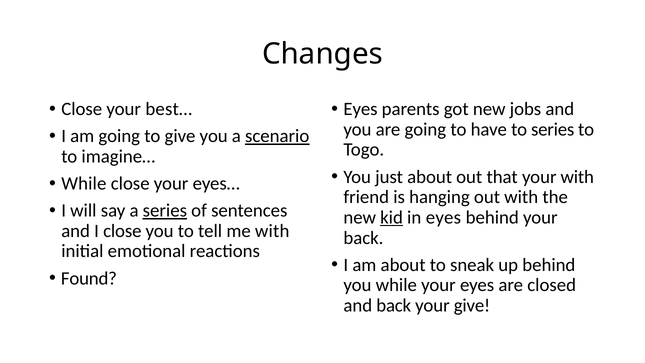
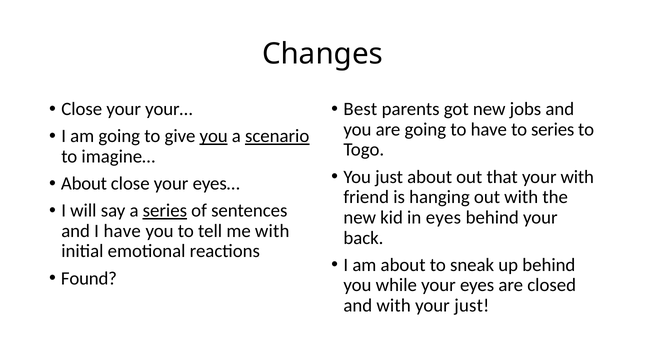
best…: best… -> your… (169, 109)
Eyes: Eyes -> Best (360, 109)
you underline: none -> present (214, 136)
While: While -> About (84, 183)
kid underline: present -> none (392, 217)
I close: close -> have (122, 231)
and back: back -> with (394, 305)
your give: give -> just (472, 305)
